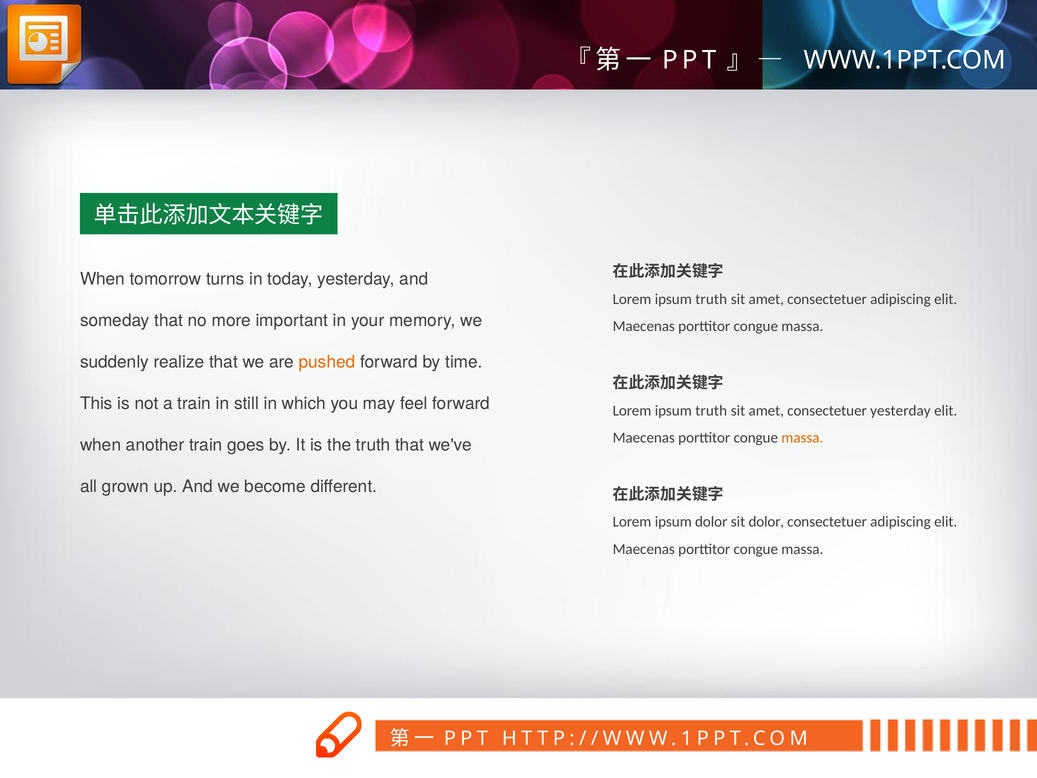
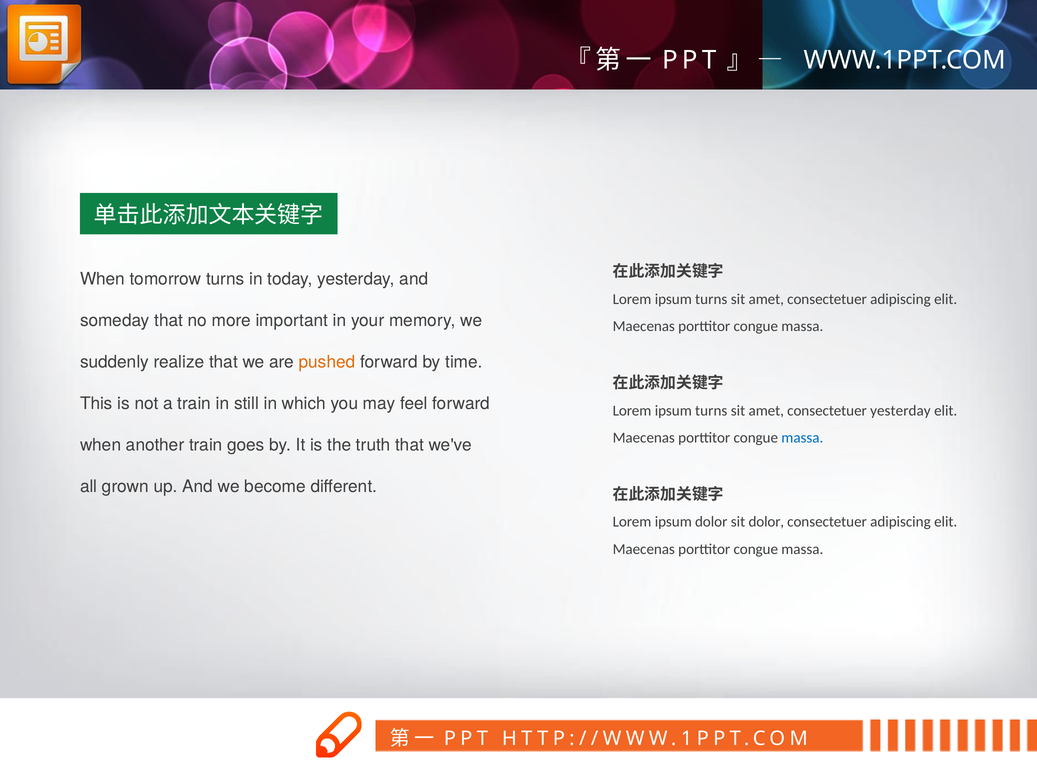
truth: truth -> turns (711, 299)
truth: truth -> turns (711, 410)
massa colour: orange -> blue (802, 438)
